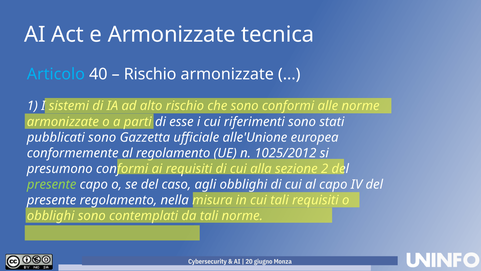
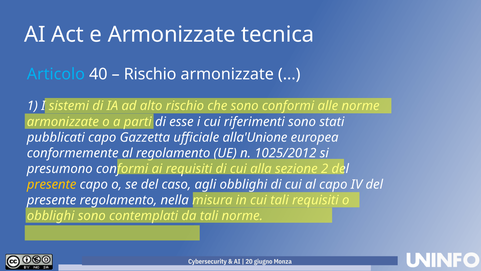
pubblicati sono: sono -> capo (102, 137)
alle'Unione: alle'Unione -> alla'Unione (255, 137)
presente colour: light green -> yellow (52, 184)
